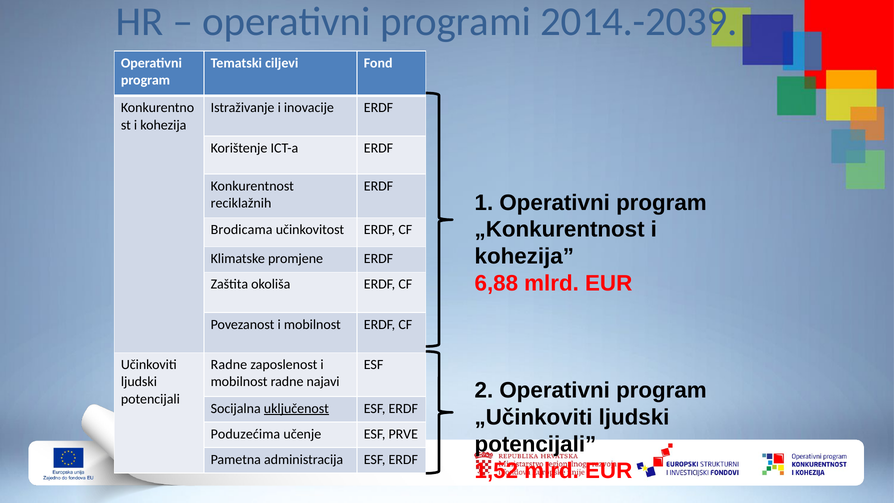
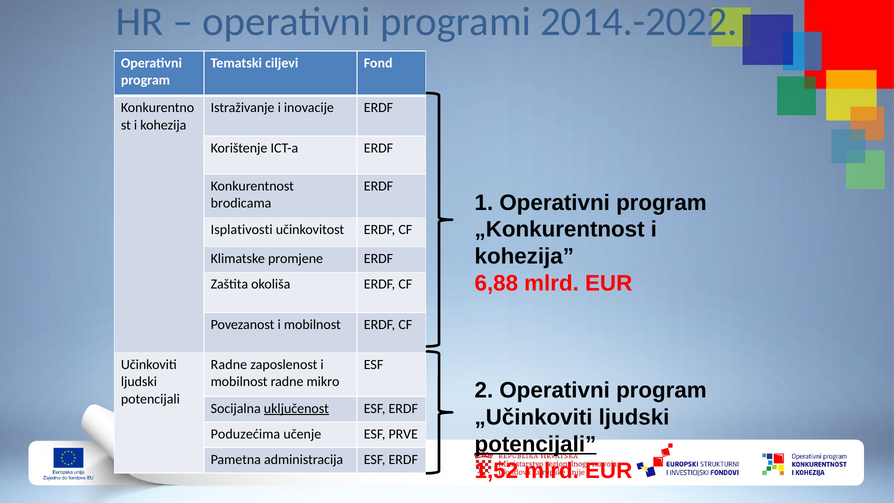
2014.-2039: 2014.-2039 -> 2014.-2022 (639, 22)
reciklažnih: reciklažnih -> brodicama (241, 203)
Brodicama: Brodicama -> Isplativosti (242, 230)
najavi: najavi -> mikro (323, 382)
potencijali underline: none -> present (535, 444)
